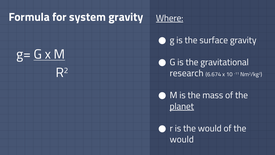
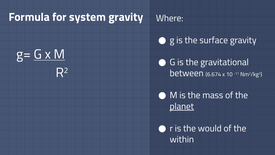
Where underline: present -> none (170, 18)
research: research -> between (187, 73)
would: would -> within (182, 139)
